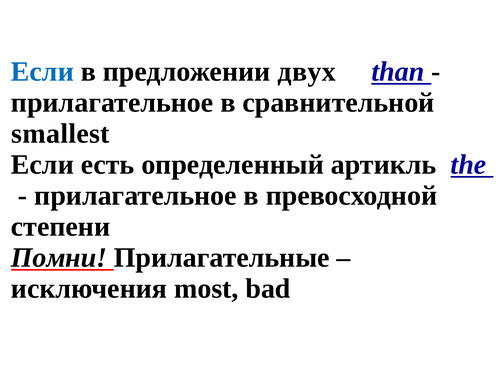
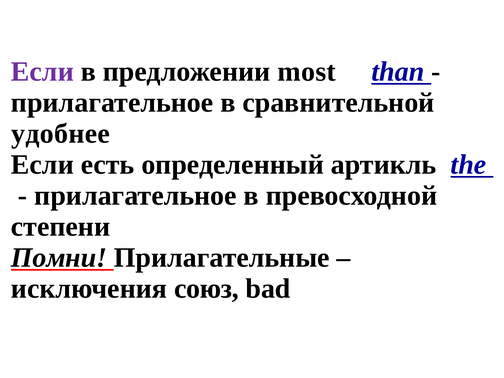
Если colour: blue -> purple (42, 72)
двух: двух -> most (307, 72)
smallest: smallest -> удобнее (60, 134)
most: most -> союз (206, 288)
